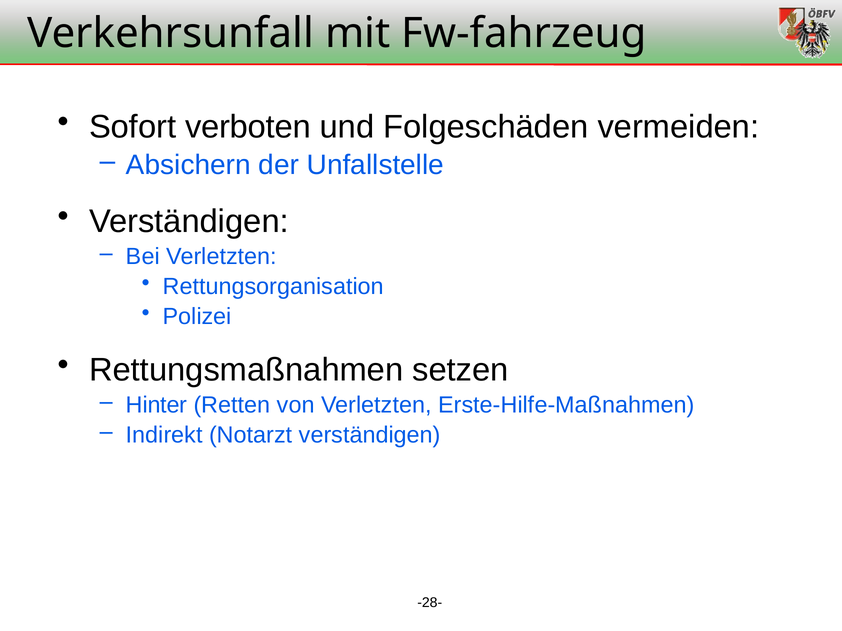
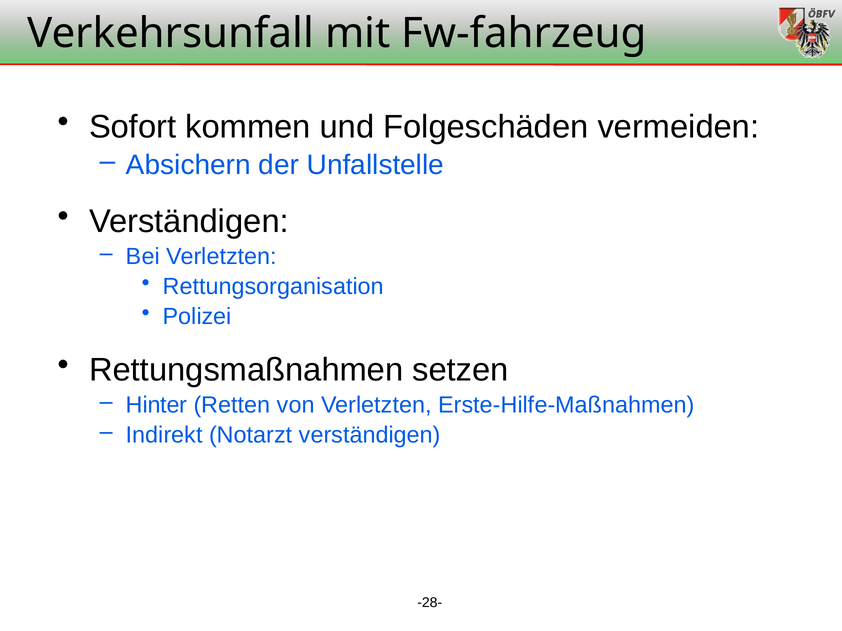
verboten: verboten -> kommen (248, 127)
